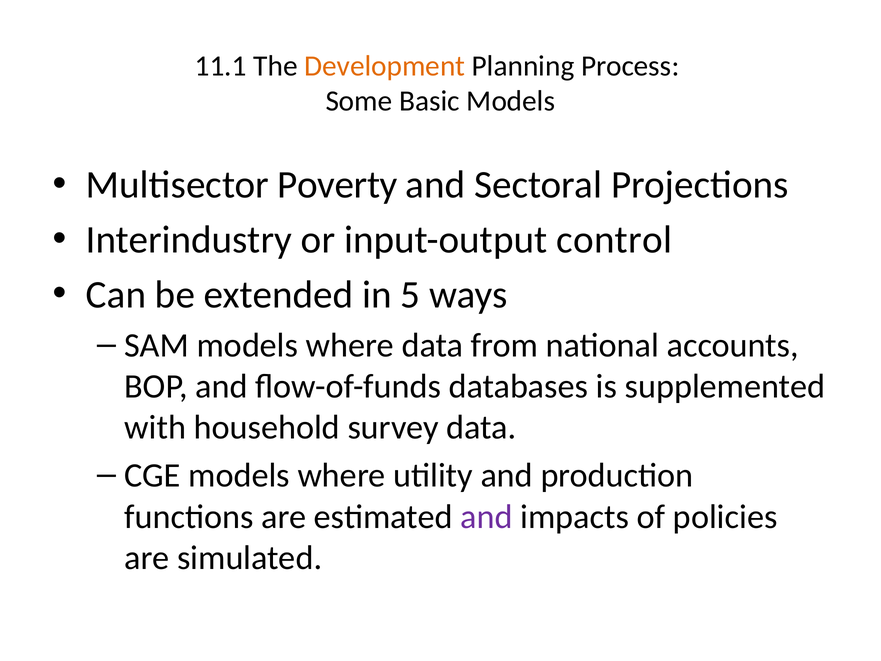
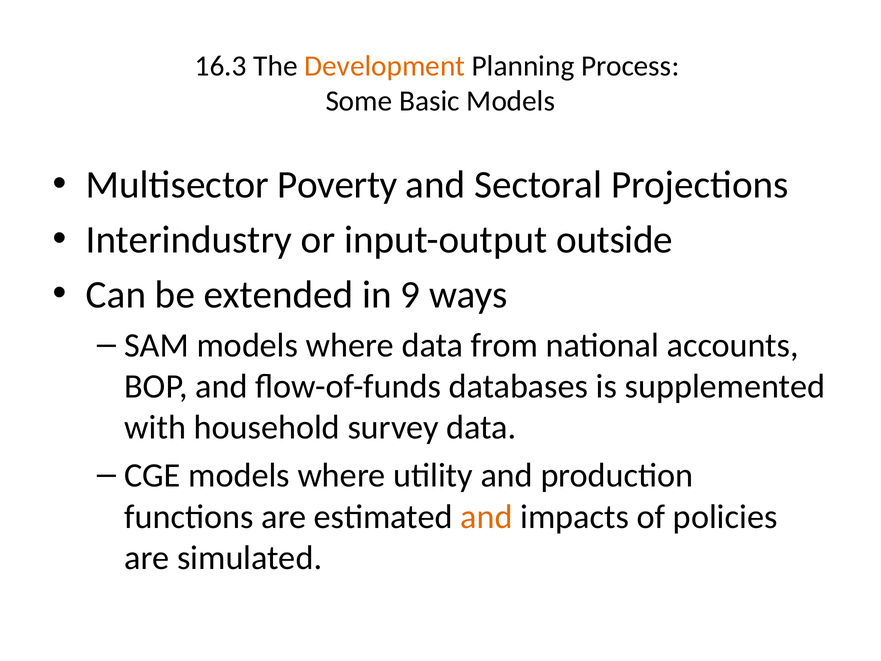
11.1: 11.1 -> 16.3 (221, 66)
control: control -> outside (615, 240)
5: 5 -> 9 (410, 294)
and colour: purple -> orange (487, 516)
